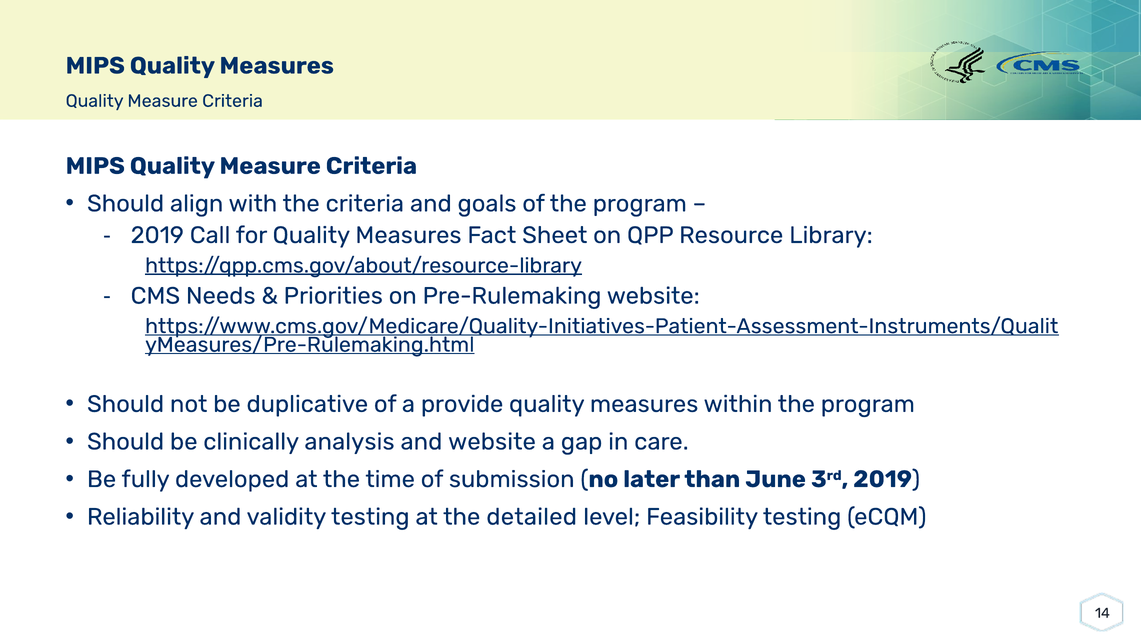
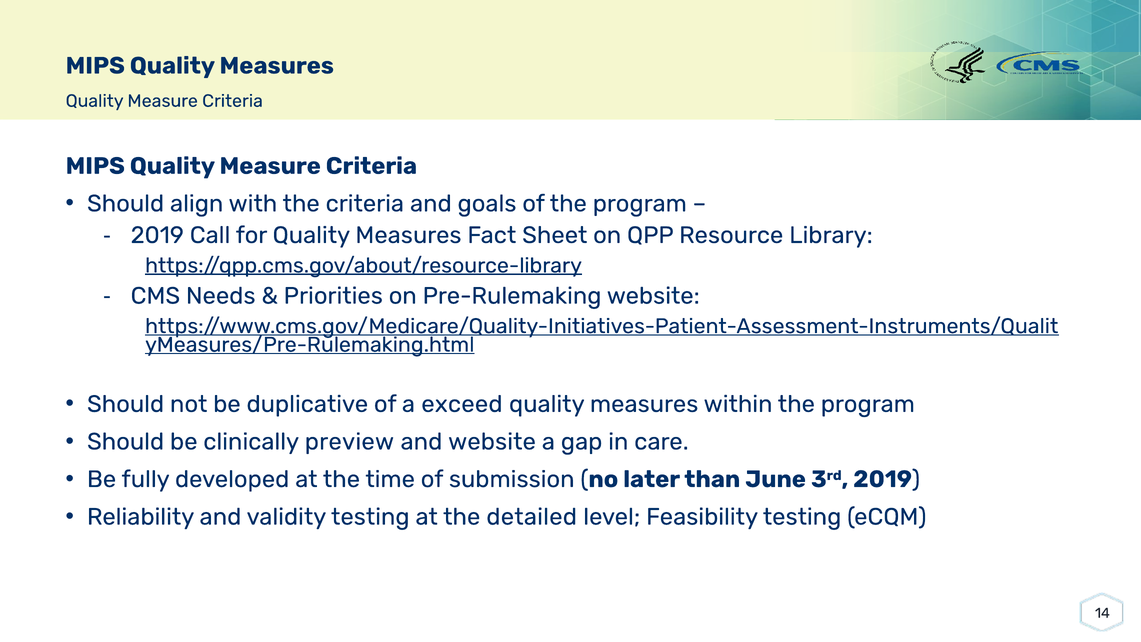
provide: provide -> exceed (462, 404)
analysis: analysis -> preview (349, 442)
